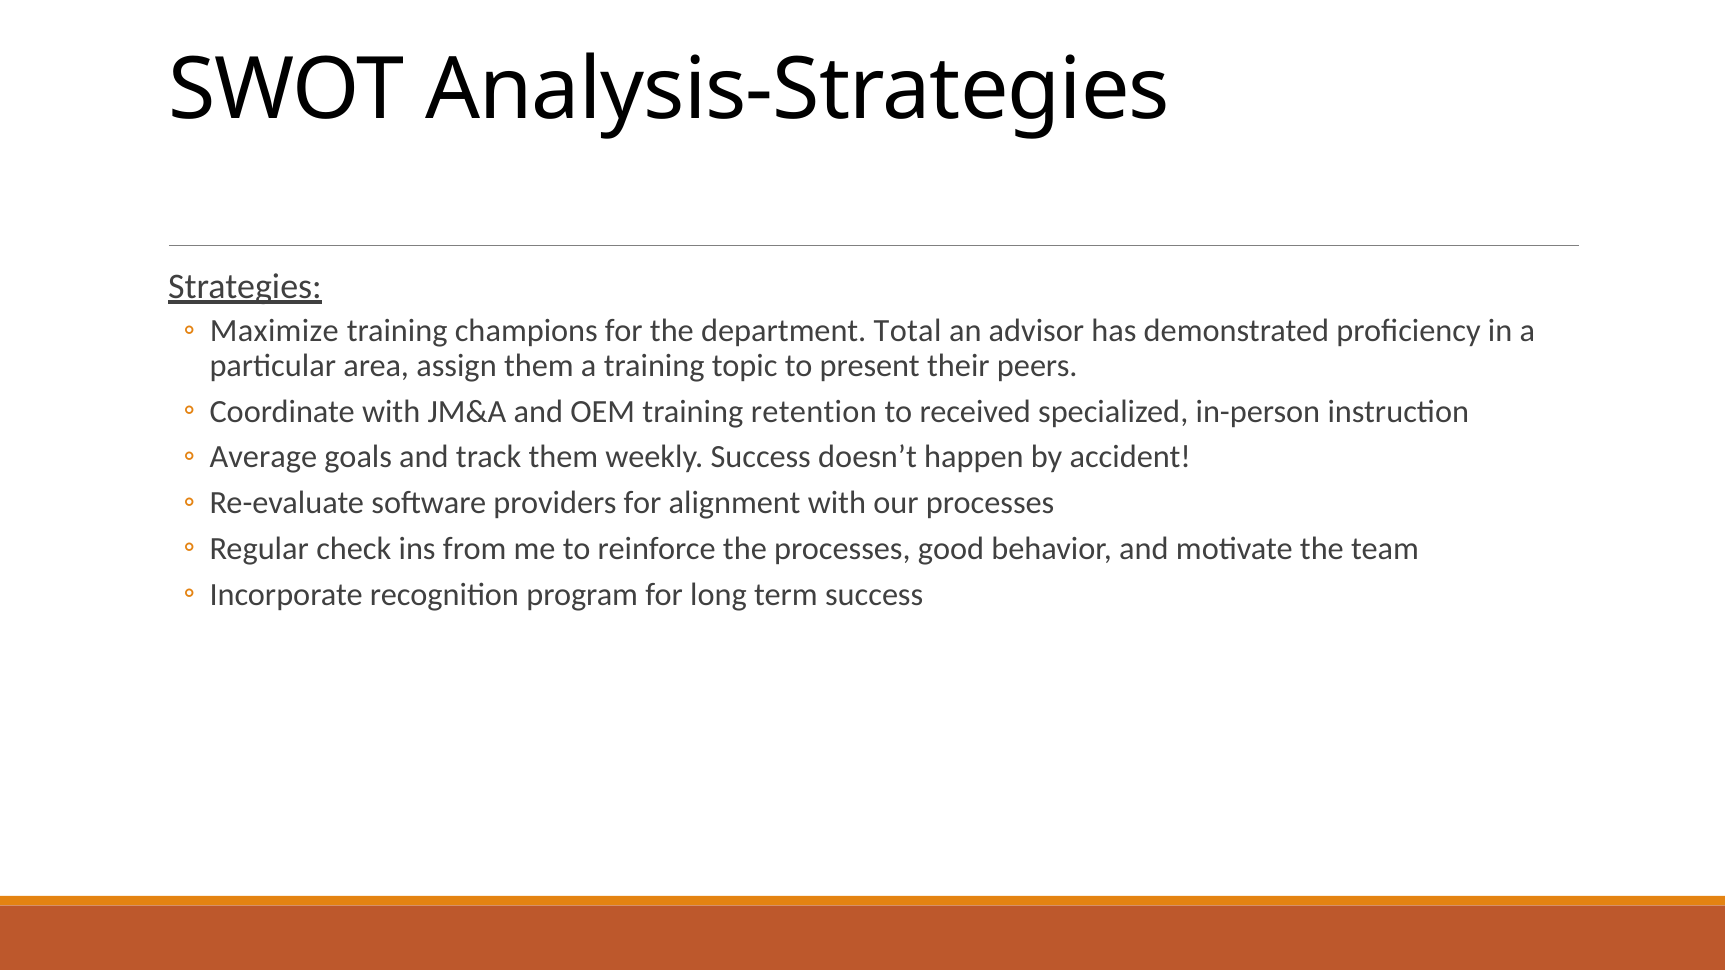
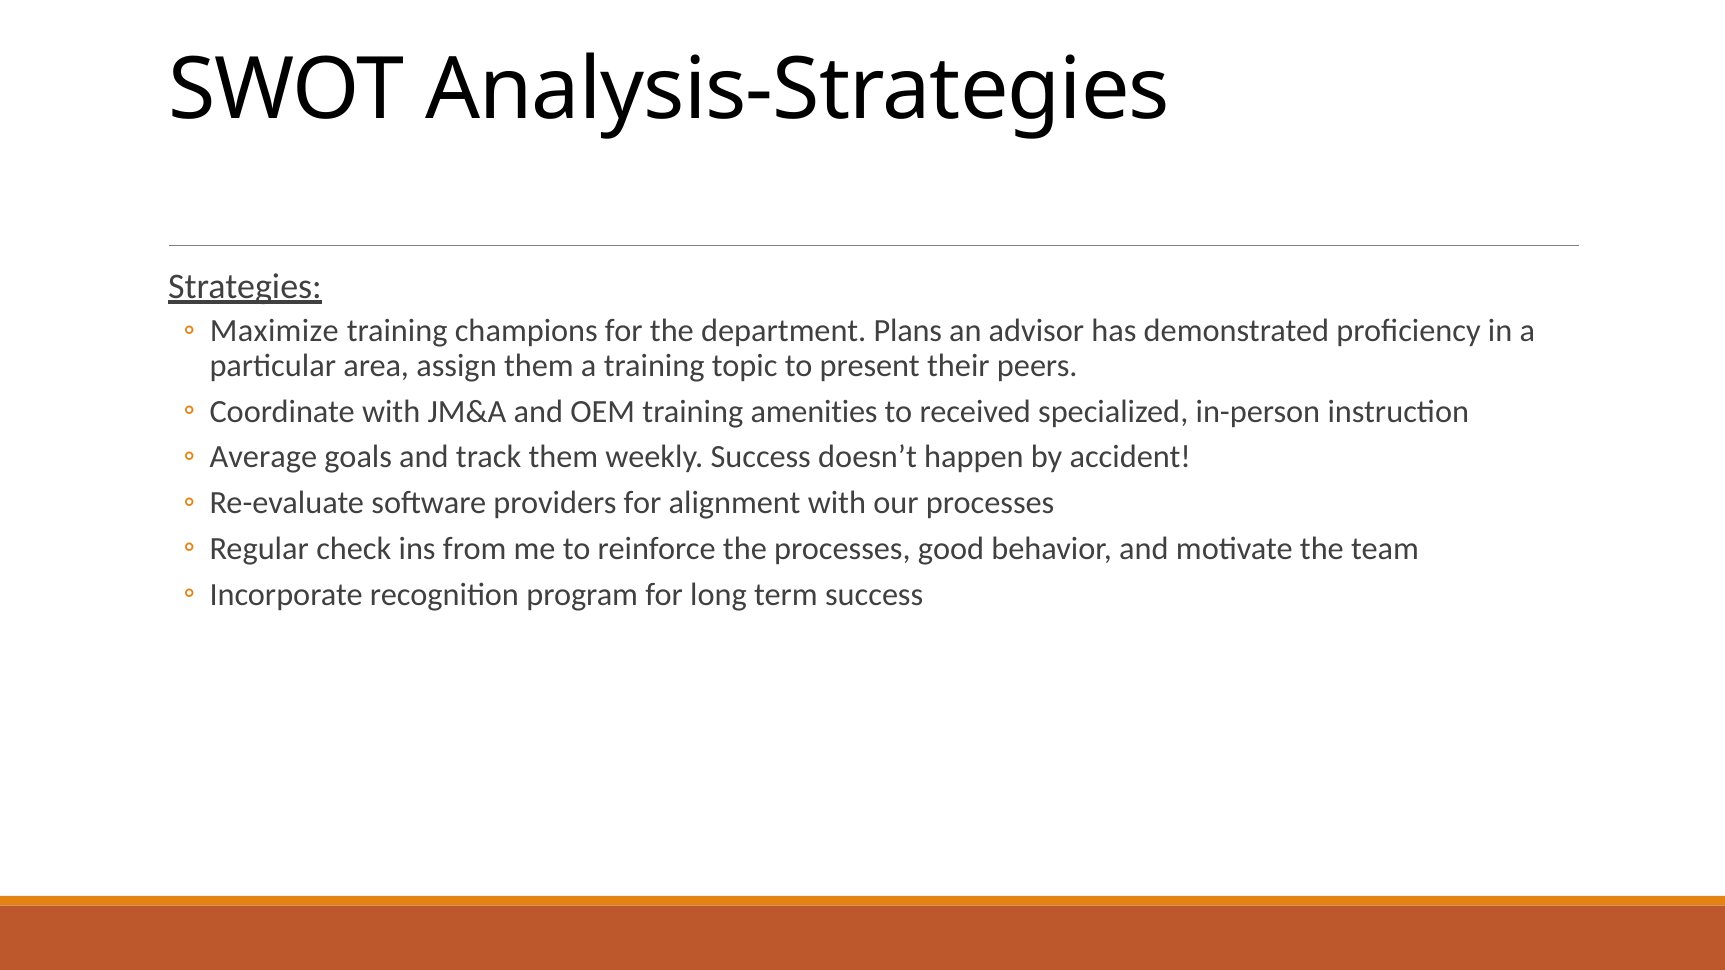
Total: Total -> Plans (908, 331)
retention: retention -> amenities (814, 412)
